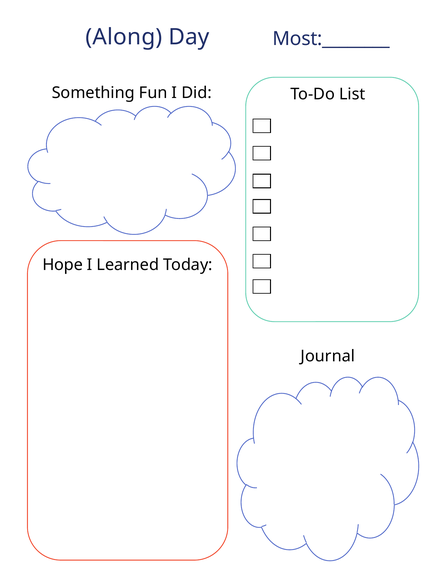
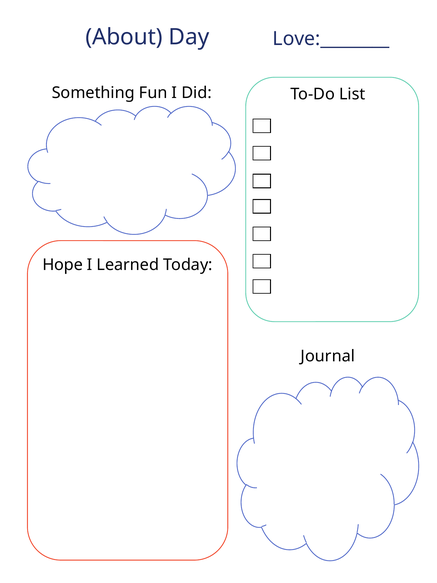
Along: Along -> About (124, 37)
Most:________: Most:________ -> Love:________ (331, 39)
